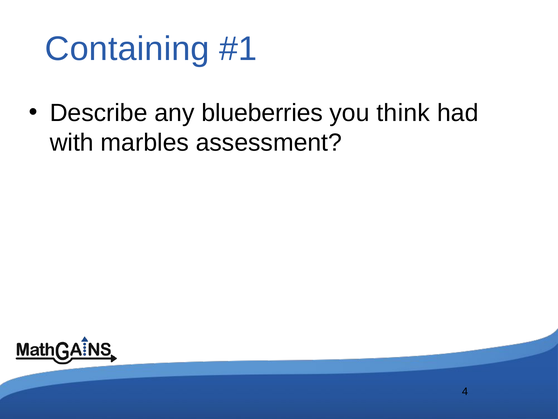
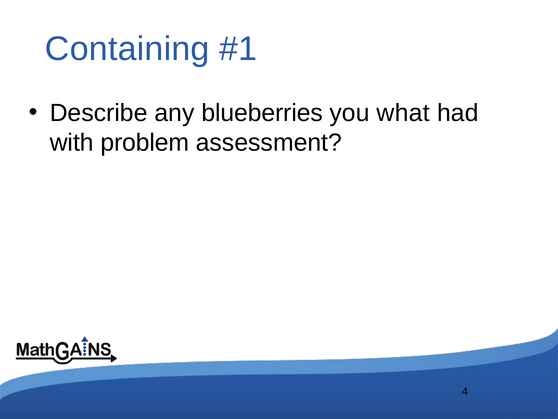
think: think -> what (403, 113)
marbles: marbles -> problem (145, 142)
